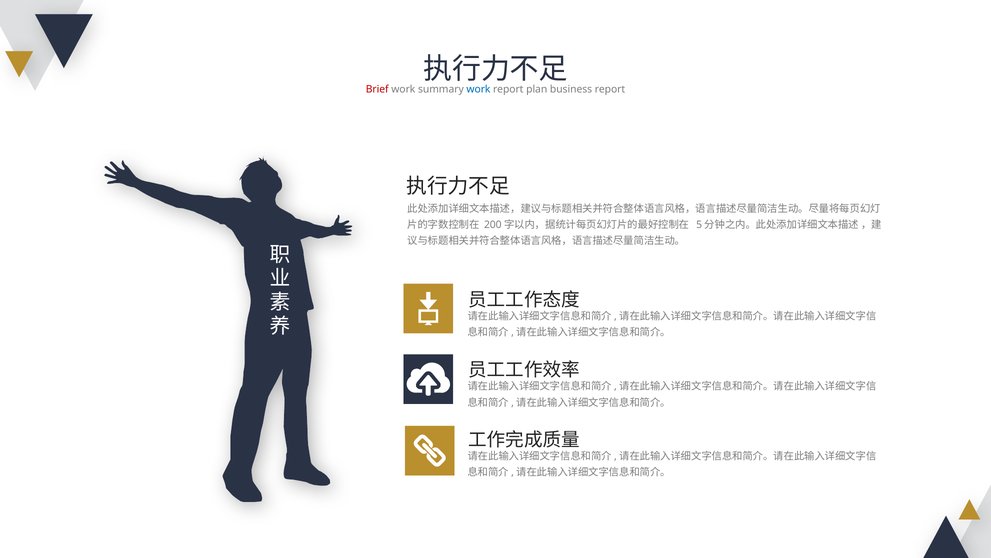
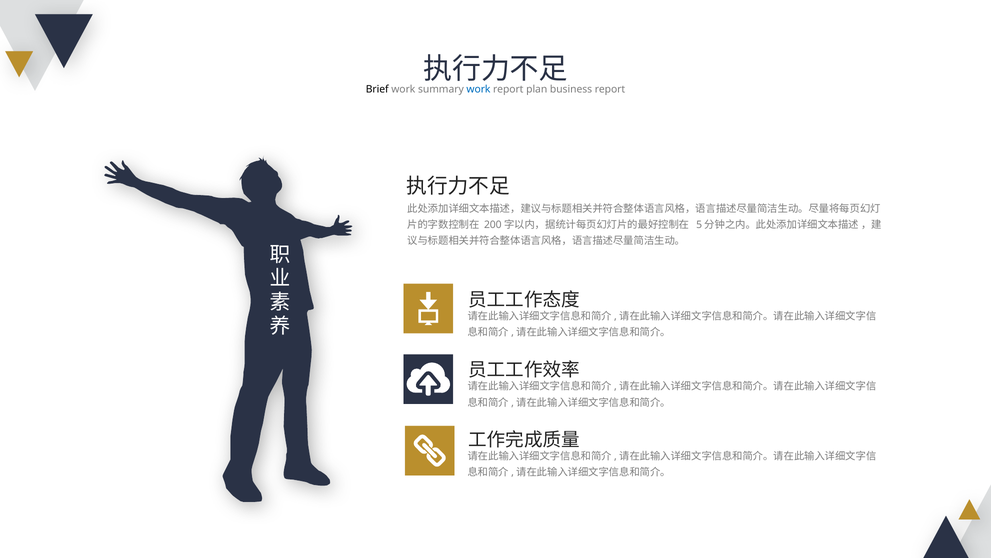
Brief colour: red -> black (377, 89)
